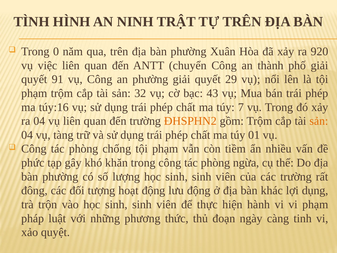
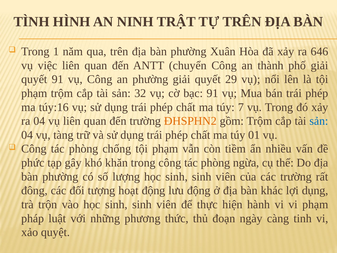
0: 0 -> 1 (56, 51)
920: 920 -> 646 (319, 51)
bạc 43: 43 -> 91 (212, 93)
sản colour: orange -> blue (319, 121)
